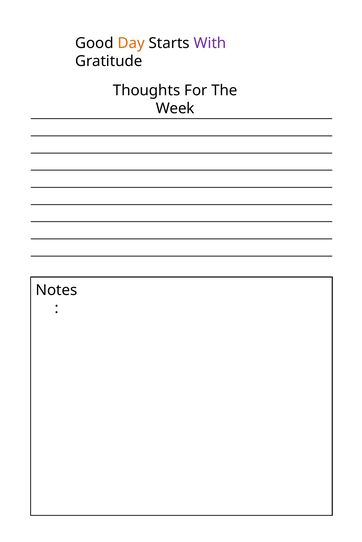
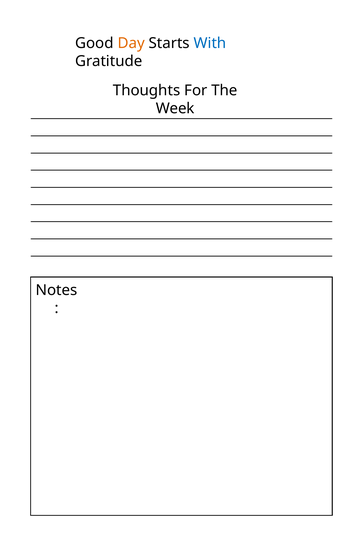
With colour: purple -> blue (210, 43)
